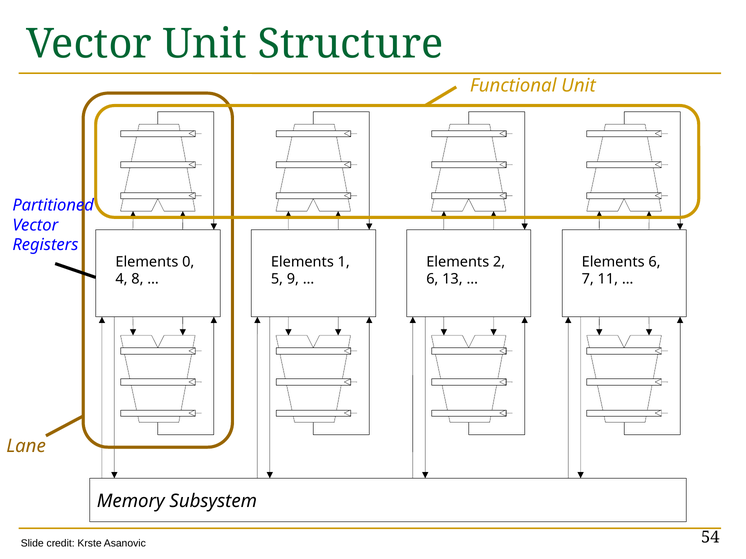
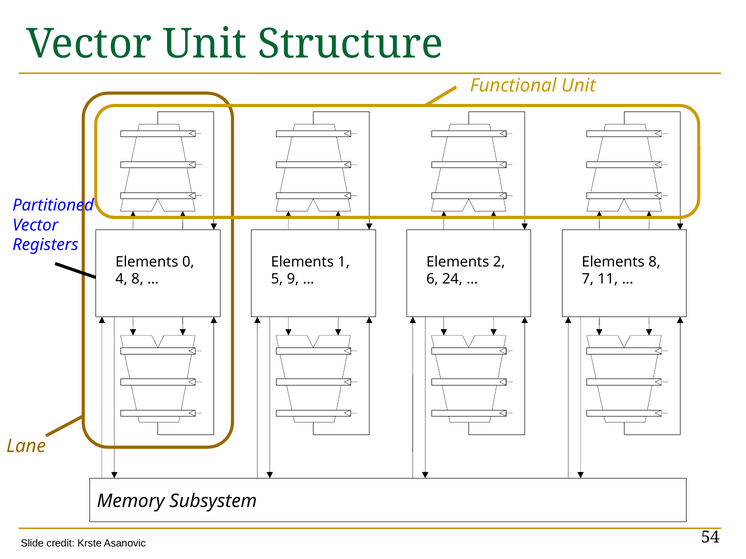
Elements 6: 6 -> 8 (655, 262)
13: 13 -> 24 (452, 279)
